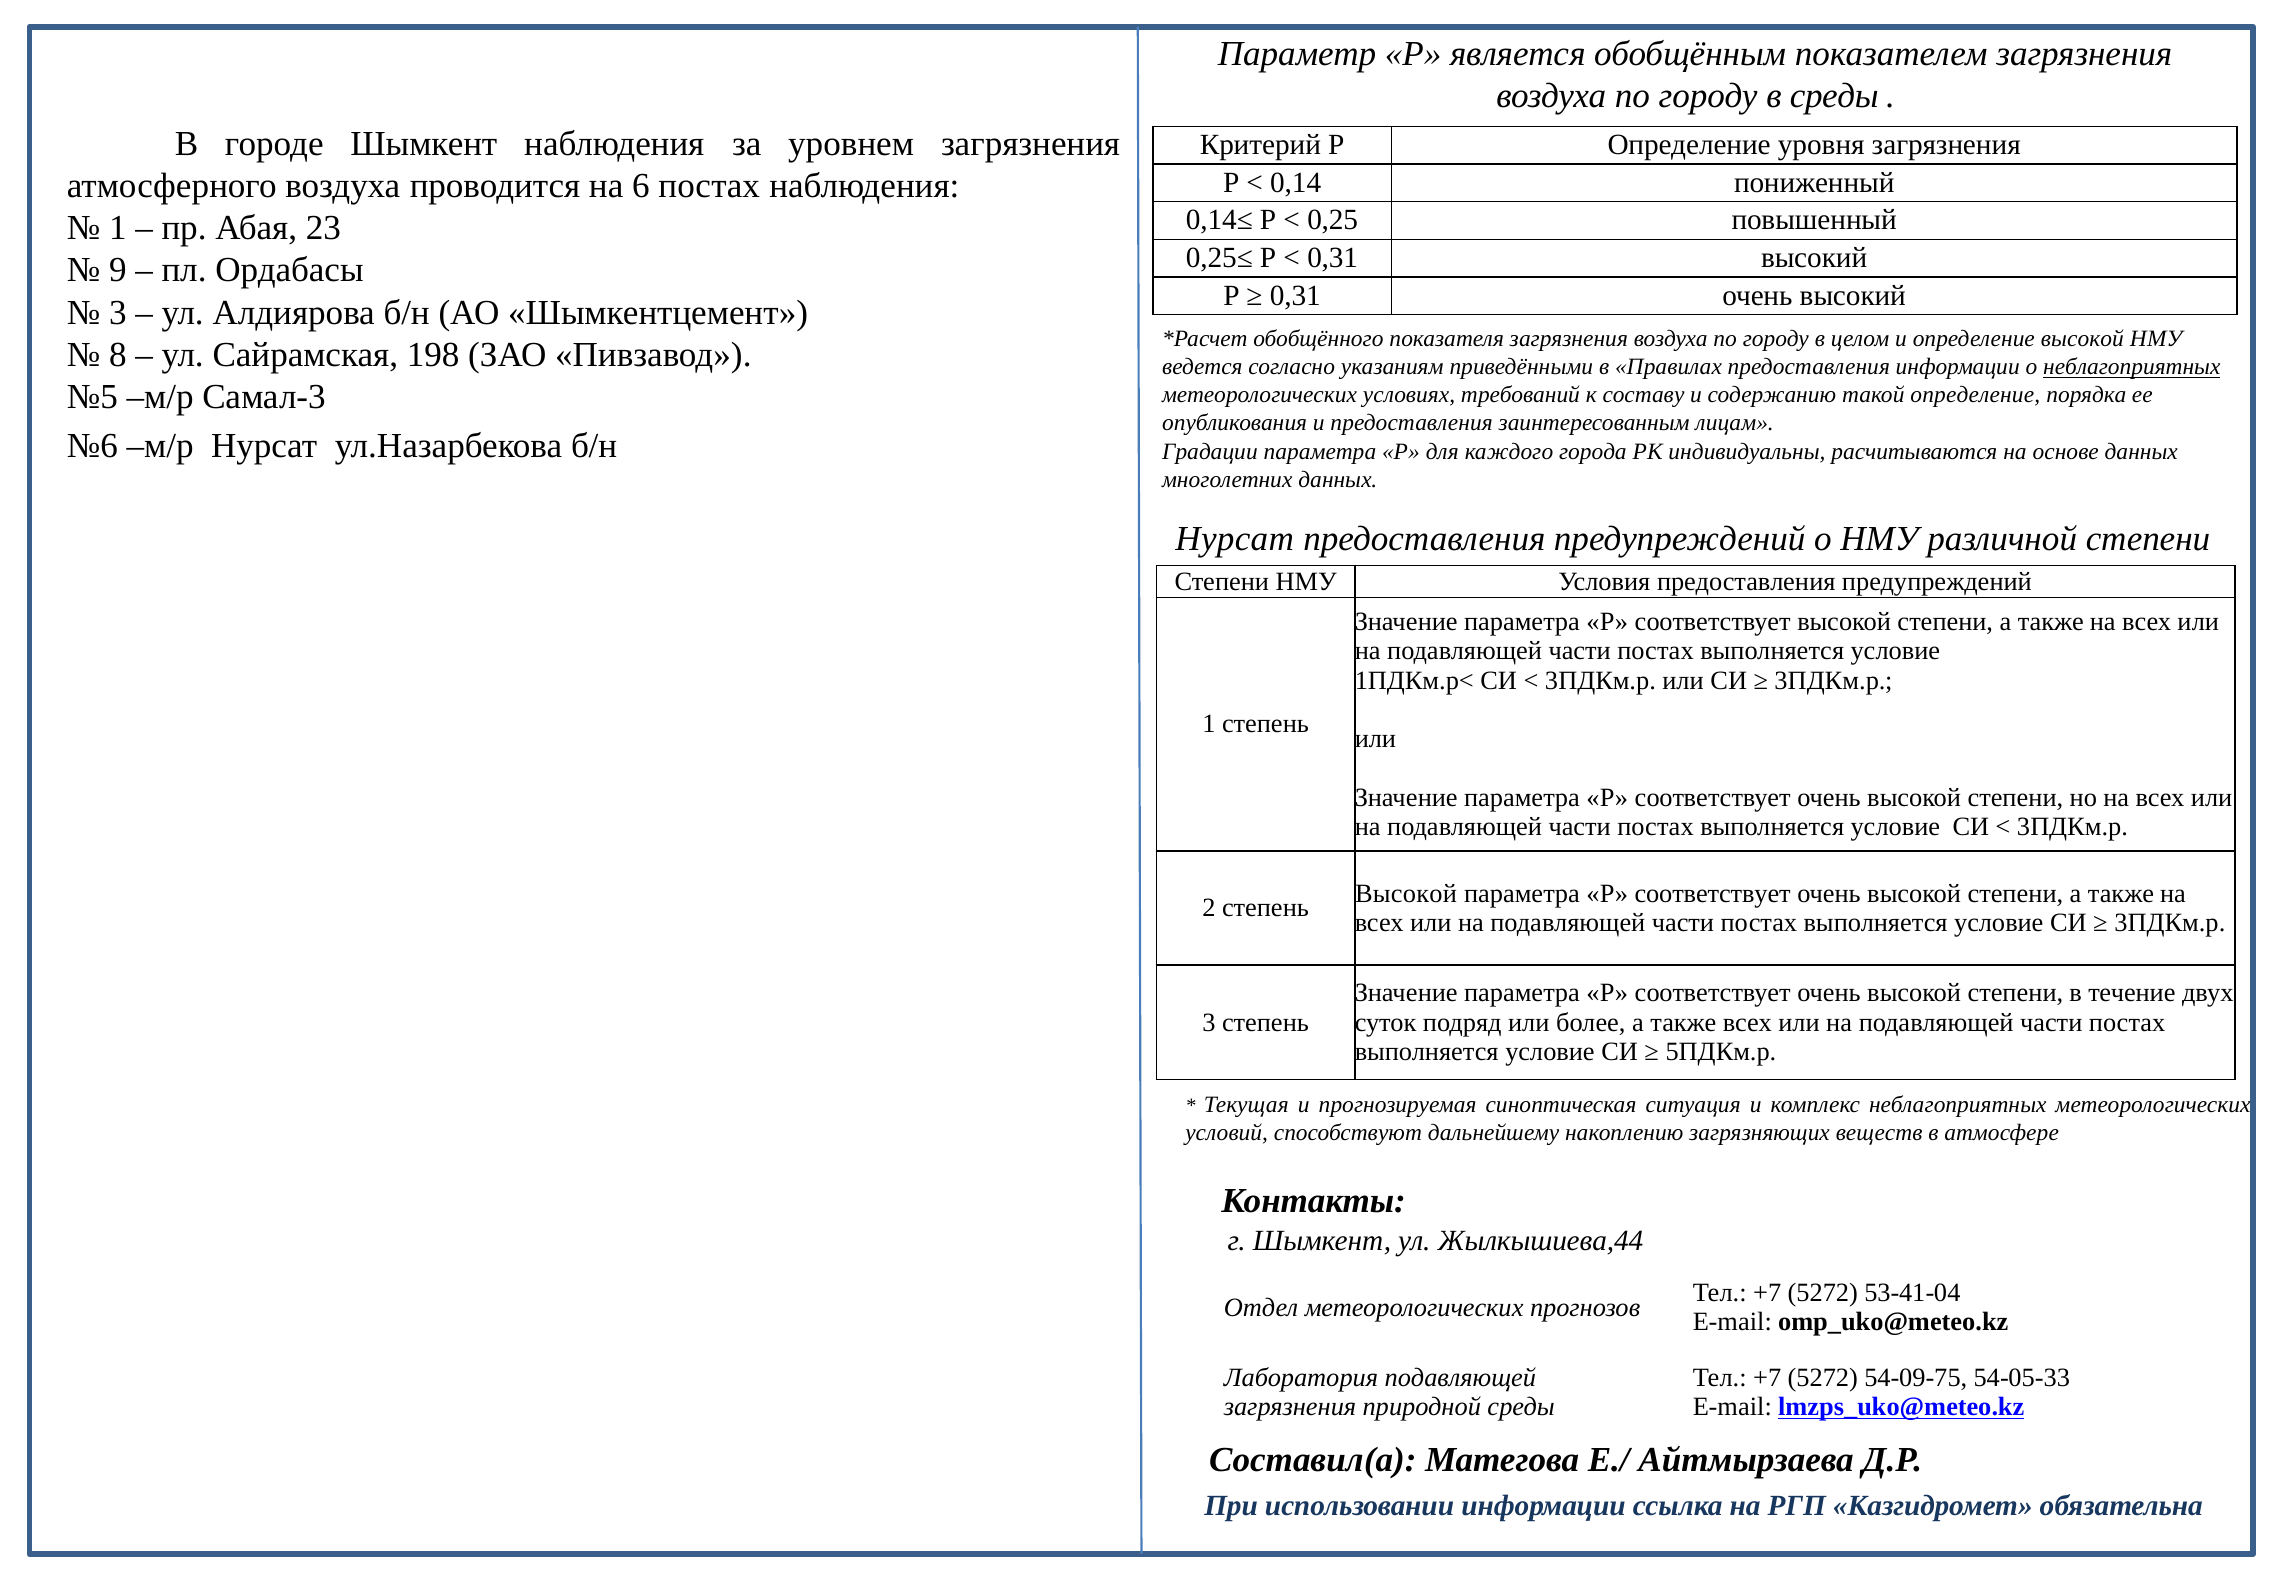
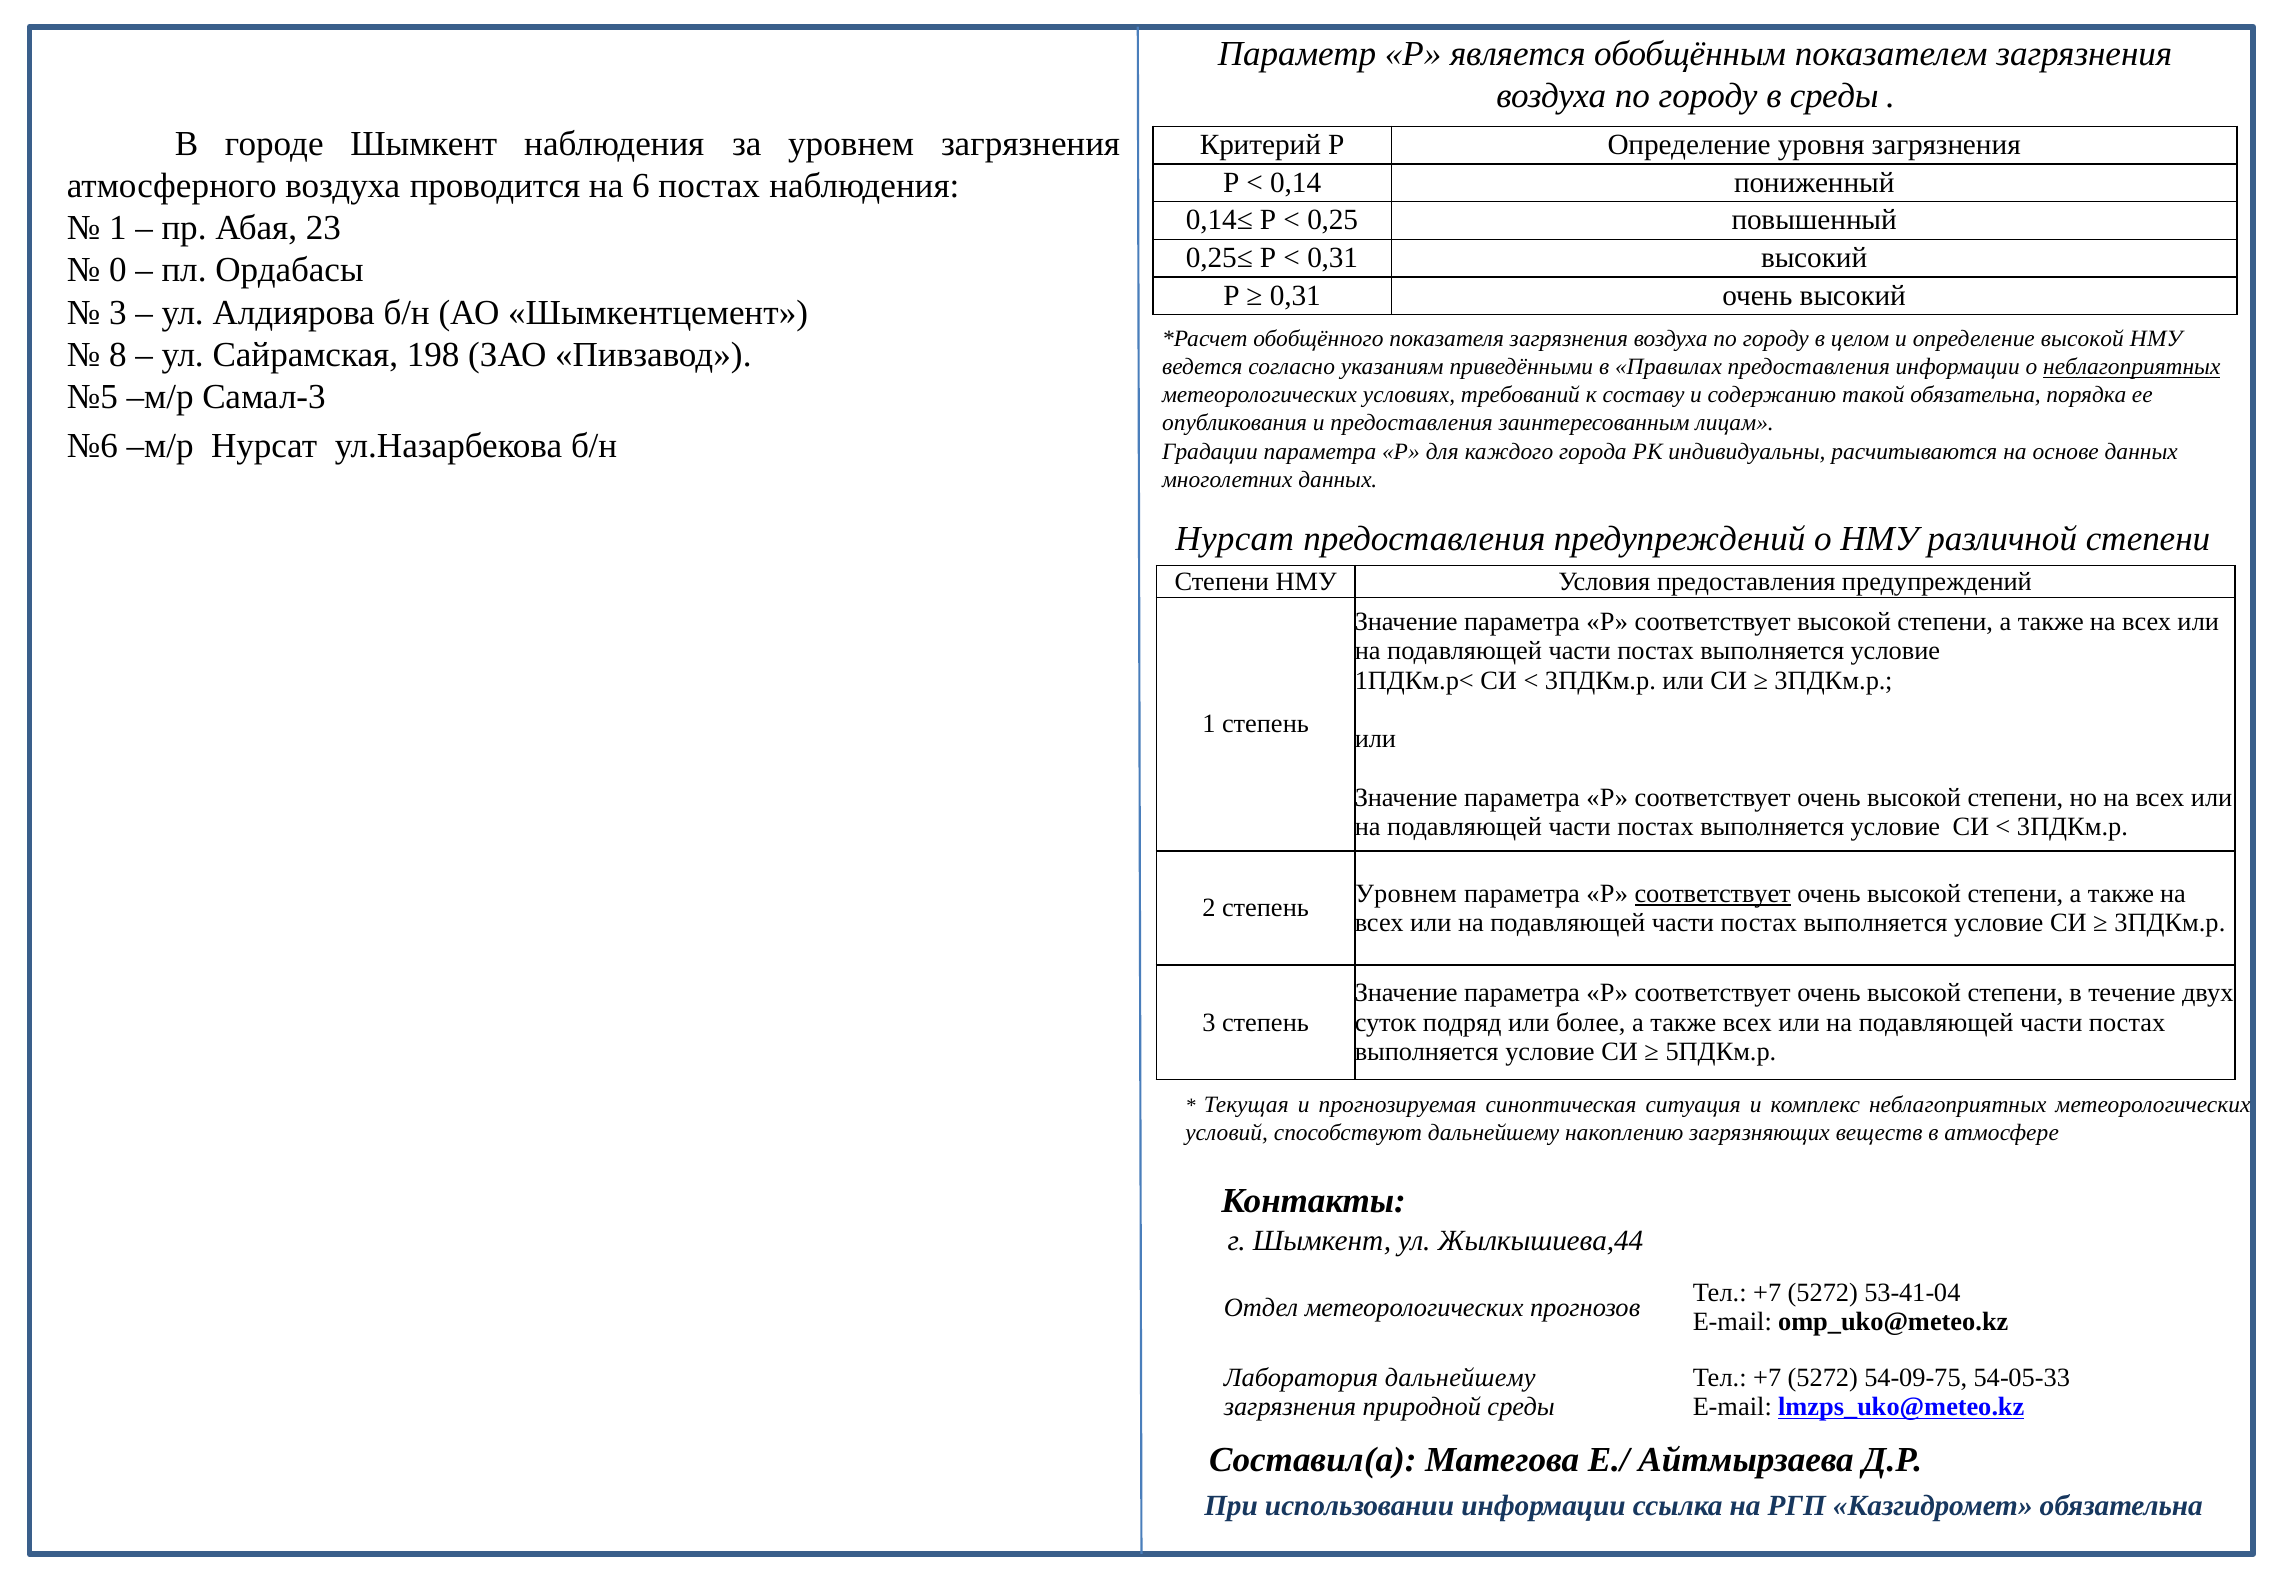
9: 9 -> 0 (118, 270)
такой определение: определение -> обязательна (1976, 395)
Высокой: Высокой -> Уровнем (1406, 893)
соответствует underline: none -> present (1713, 893)
Лаборатория подавляющей: подавляющей -> дальнейшему (1460, 1377)
